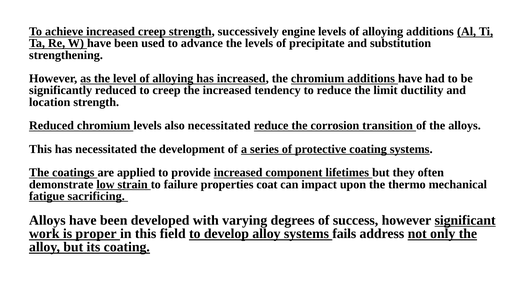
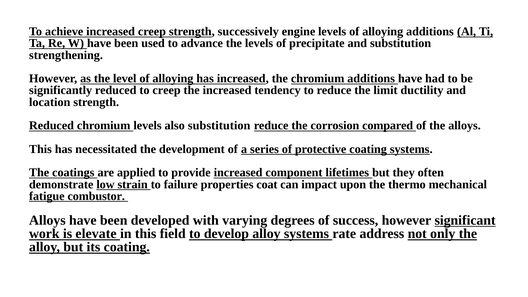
also necessitated: necessitated -> substitution (219, 126)
transition: transition -> compared (388, 126)
sacrificing: sacrificing -> combustor (96, 196)
proper: proper -> elevate (96, 234)
fails: fails -> rate (344, 234)
